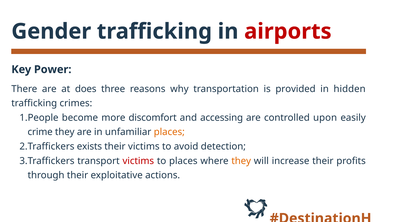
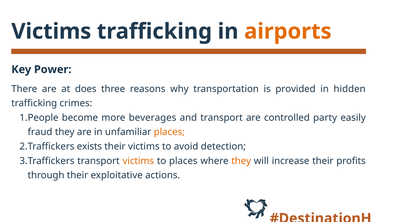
Gender: Gender -> Victims (51, 31)
airports colour: red -> orange (288, 31)
discomfort: discomfort -> beverages (153, 118)
and accessing: accessing -> transport (222, 118)
upon: upon -> party (325, 118)
crime: crime -> fraud (40, 132)
victims colour: red -> orange (138, 161)
